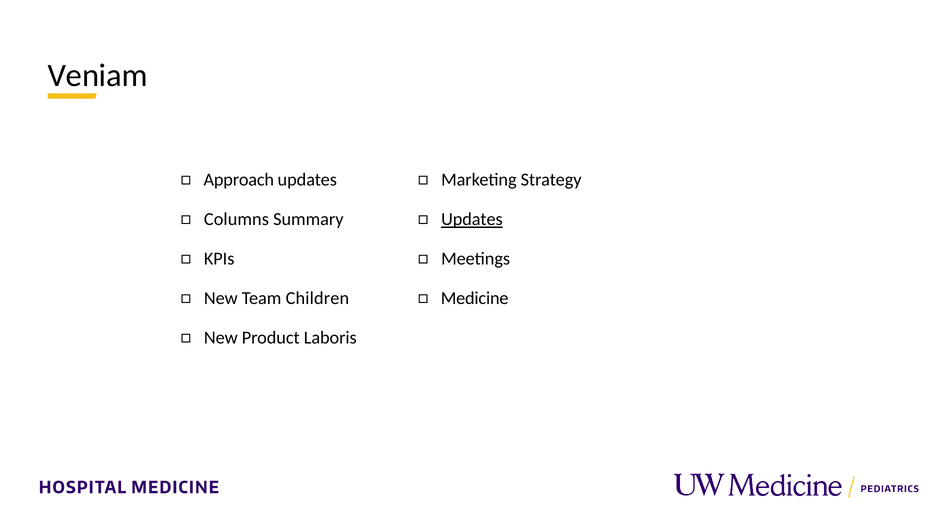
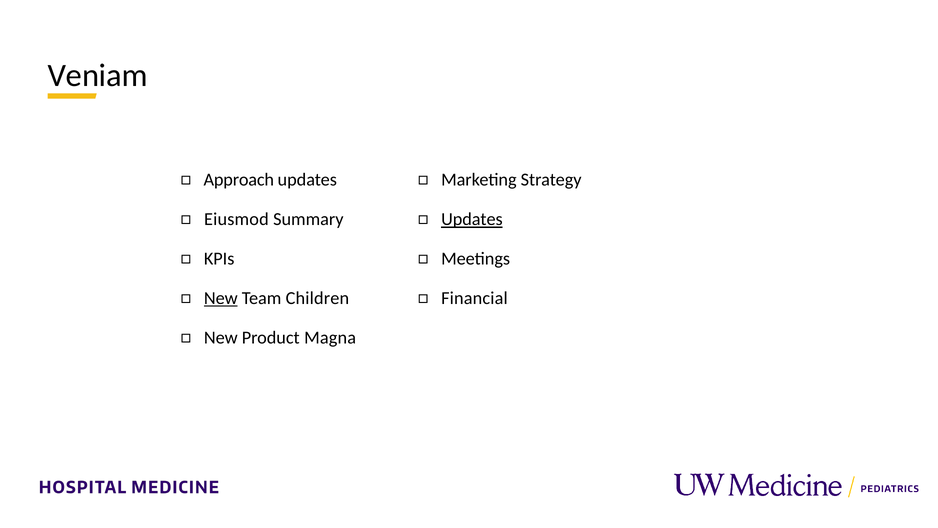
Columns: Columns -> Eiusmod (236, 219)
New underline: none -> present (221, 298)
Medicine: Medicine -> Financial (474, 298)
Laboris: Laboris -> Magna (330, 337)
